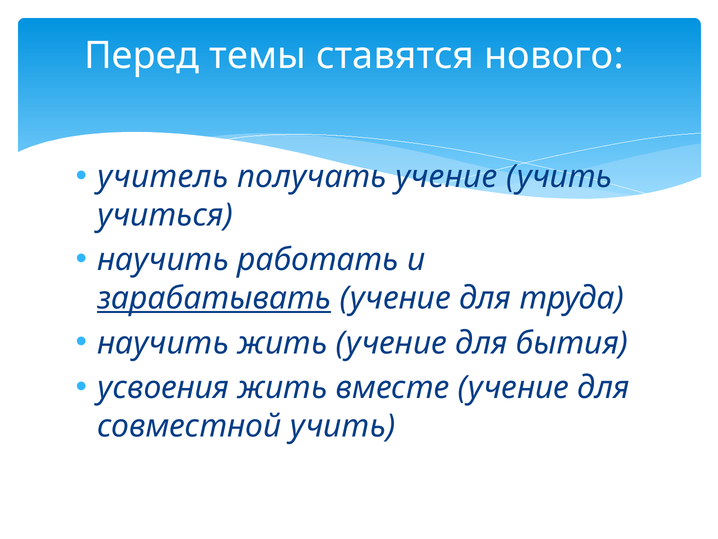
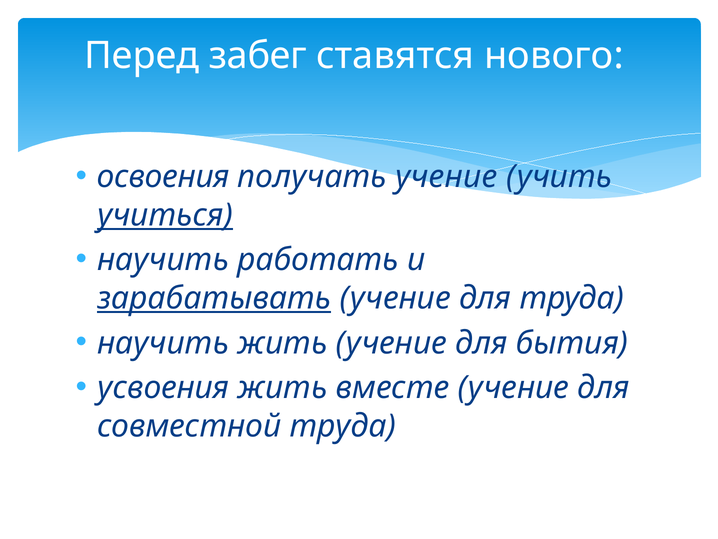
темы: темы -> забег (258, 56)
учитель: учитель -> освоения (163, 177)
учиться underline: none -> present (165, 215)
совместной учить: учить -> труда (343, 426)
